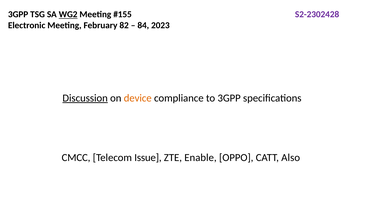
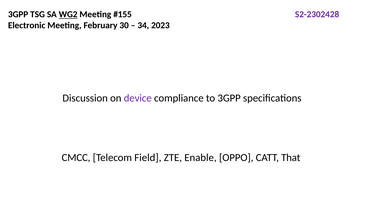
82: 82 -> 30 (124, 25)
84: 84 -> 34 (143, 25)
Discussion underline: present -> none (85, 98)
device colour: orange -> purple (138, 98)
Issue: Issue -> Field (148, 158)
Also: Also -> That (291, 158)
